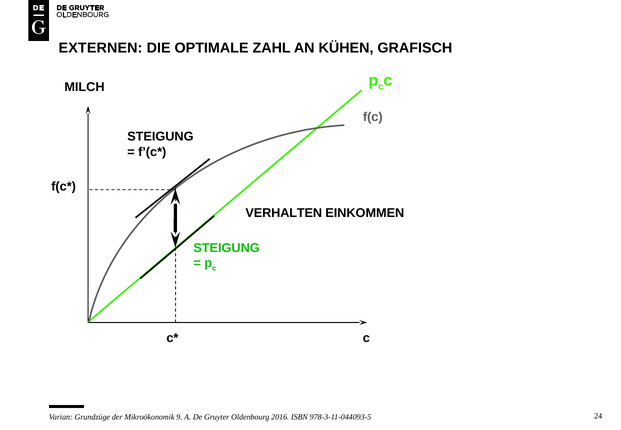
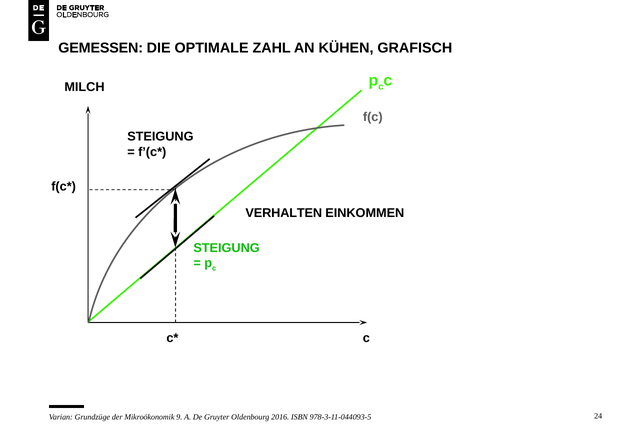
EXTERNEN: EXTERNEN -> GEMESSEN (101, 48)
